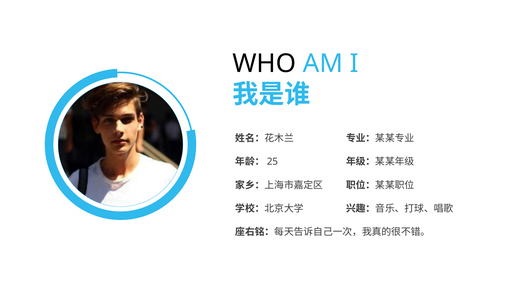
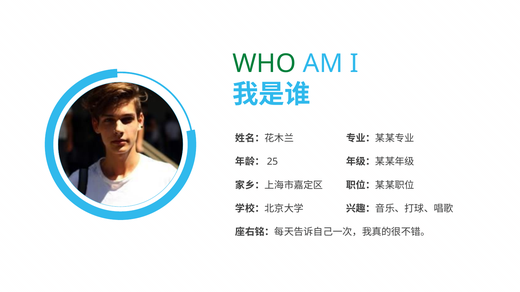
WHO colour: black -> green (264, 64)
